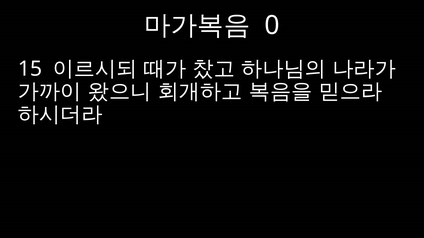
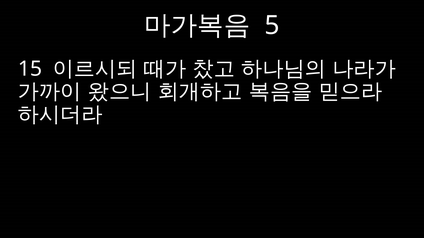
0: 0 -> 5 (272, 26)
